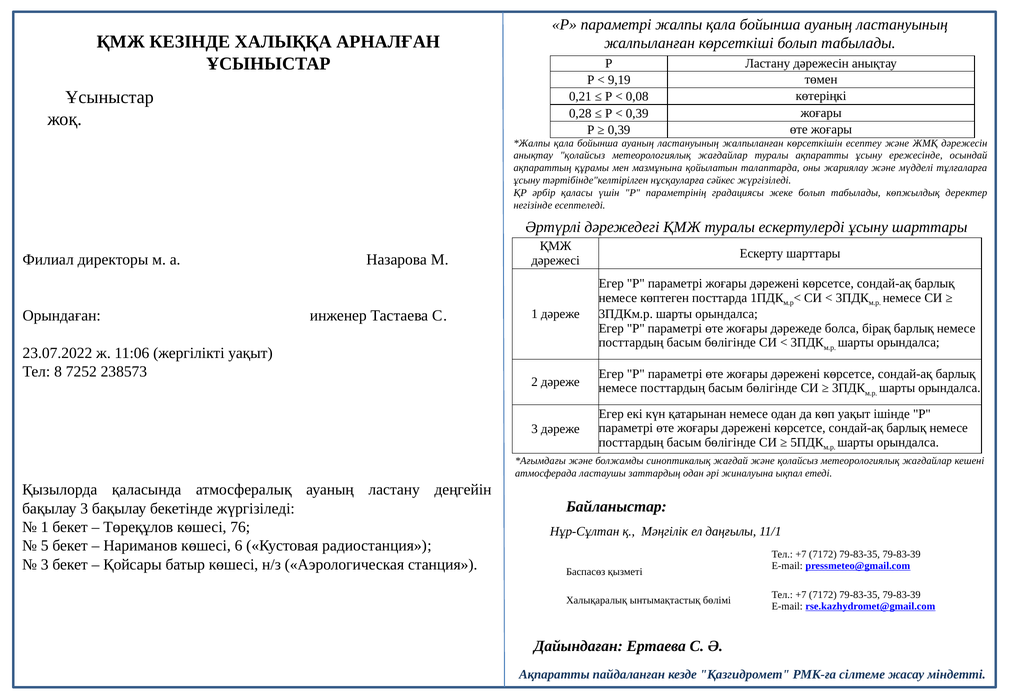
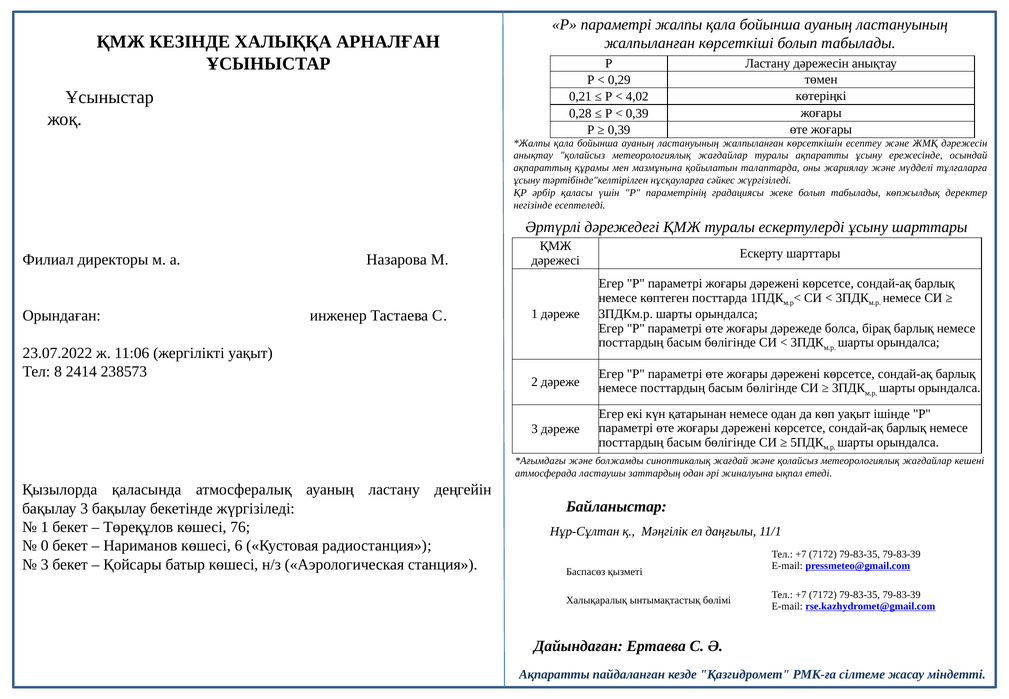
9,19: 9,19 -> 0,29 (619, 80)
0,08: 0,08 -> 4,02 (637, 97)
7252: 7252 -> 2414 (81, 371)
5: 5 -> 0 (45, 545)
